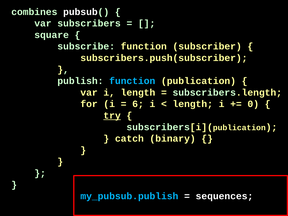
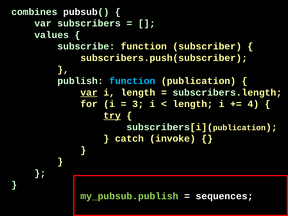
square: square -> values (52, 35)
var underline: none -> present (89, 92)
6: 6 -> 3 (138, 104)
0: 0 -> 4 (253, 104)
binary: binary -> invoke (173, 139)
my_pubsub.publish colour: light blue -> light green (129, 196)
